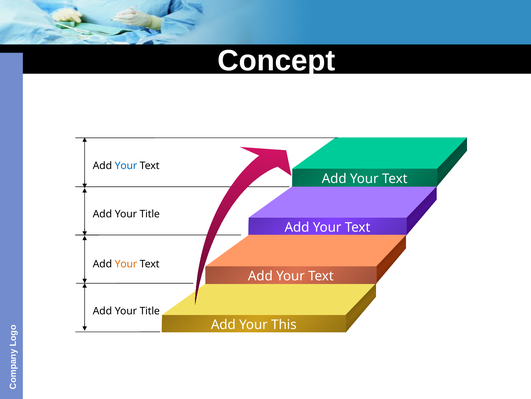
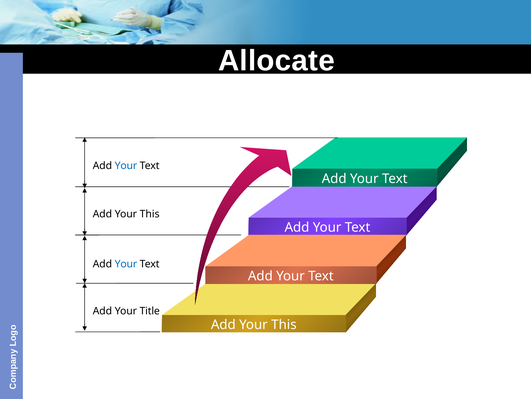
Concept: Concept -> Allocate (276, 61)
Title: Title -> This (150, 214)
Your colour: orange -> blue (126, 264)
